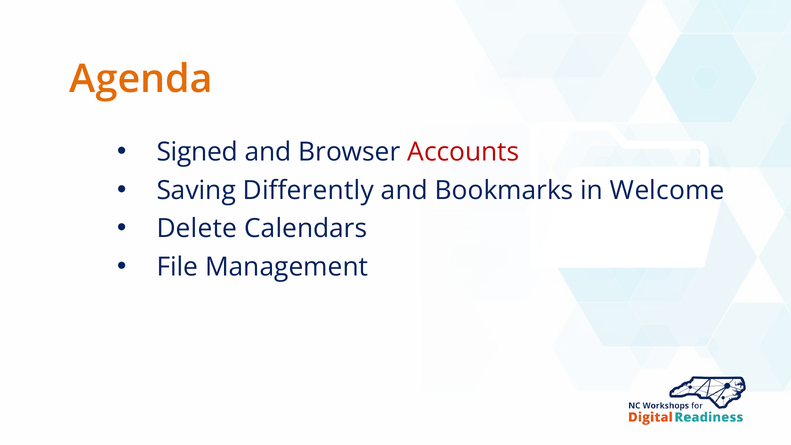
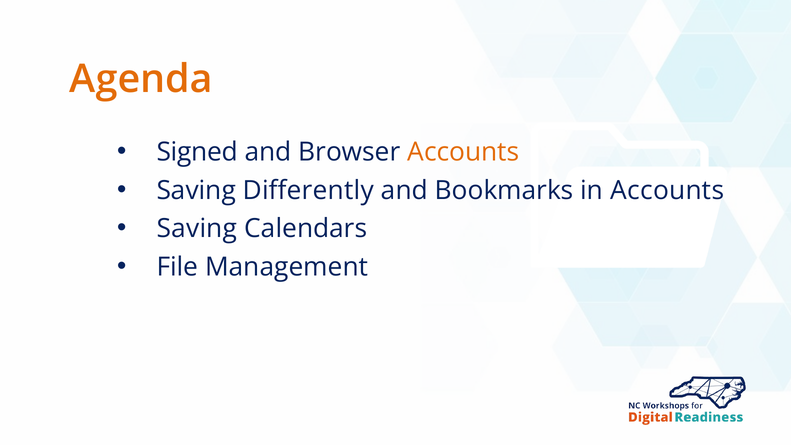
Accounts colour: red -> orange (463, 152)
in Welcome: Welcome -> Accounts (667, 190)
Delete: Delete -> Saving (197, 229)
